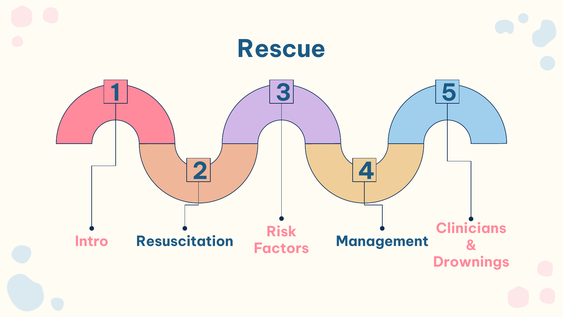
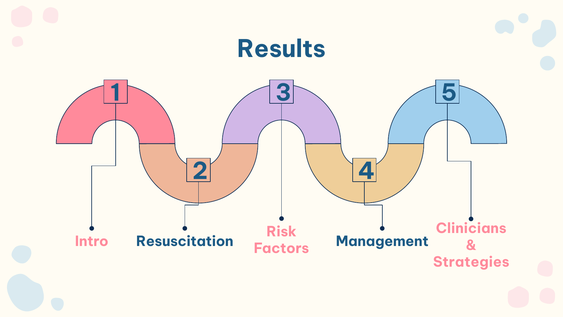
Rescue: Rescue -> Results (282, 49)
Drownings: Drownings -> Strategies (471, 262)
